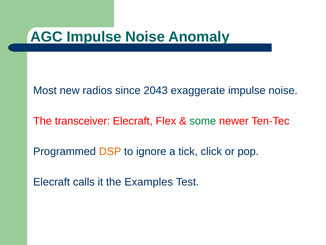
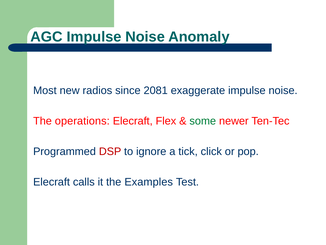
2043: 2043 -> 2081 (156, 90)
transceiver: transceiver -> operations (82, 121)
DSP colour: orange -> red (110, 151)
